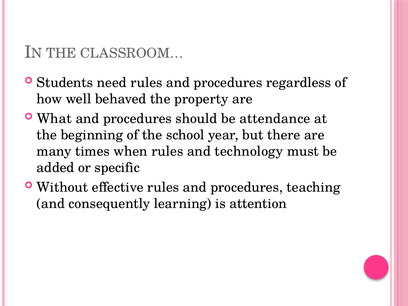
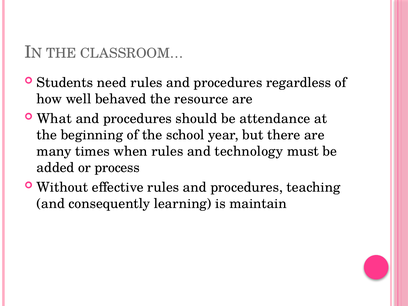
property: property -> resource (201, 99)
specific: specific -> process (117, 168)
attention: attention -> maintain (258, 204)
